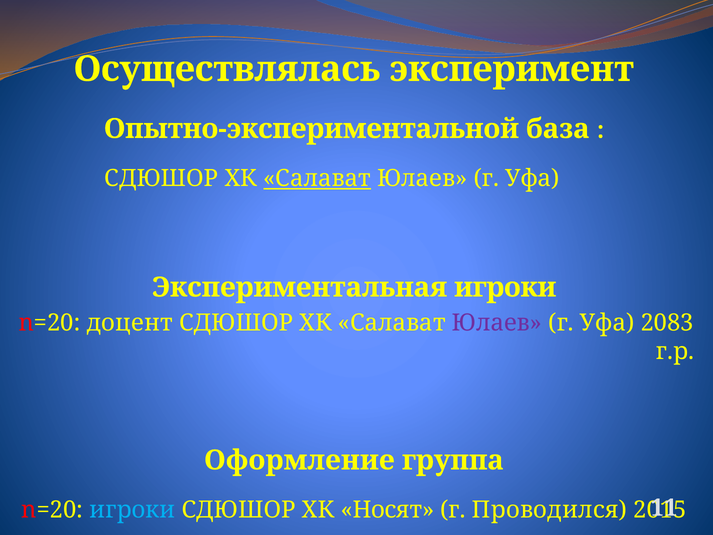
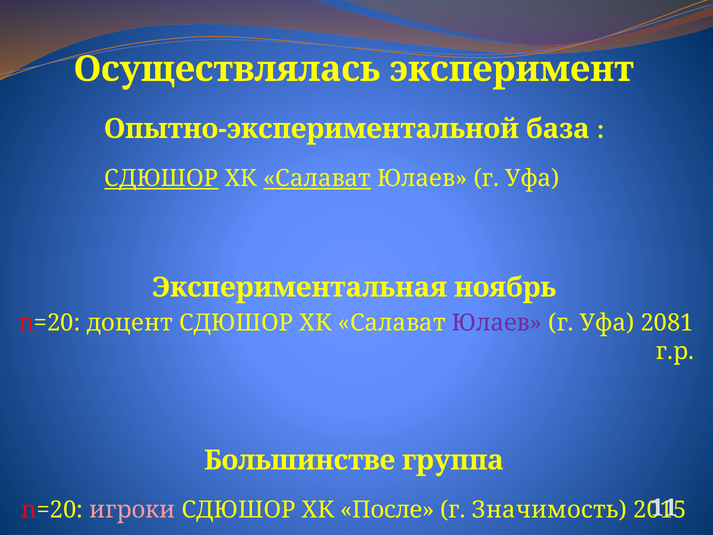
СДЮШОР underline: none -> present (161, 178)
Экспериментальная игроки: игроки -> ноябрь (505, 287)
2083: 2083 -> 2081 (667, 323)
Оформление: Оформление -> Большинстве (300, 460)
игроки colour: light blue -> pink (132, 510)
Носят: Носят -> После (387, 510)
Проводился: Проводился -> Значимость (549, 510)
